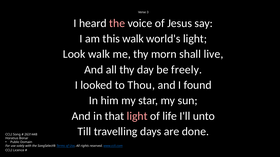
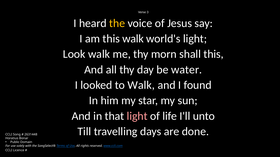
the colour: pink -> yellow (117, 23)
shall live: live -> this (214, 54)
freely: freely -> water (187, 70)
to Thou: Thou -> Walk (141, 85)
